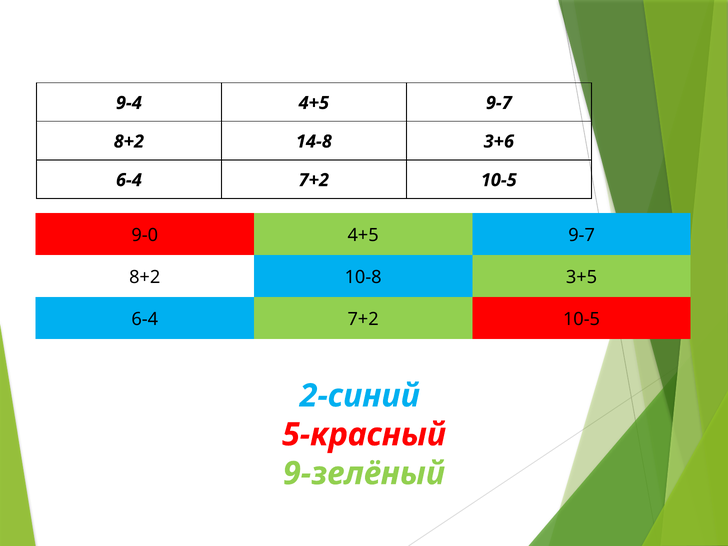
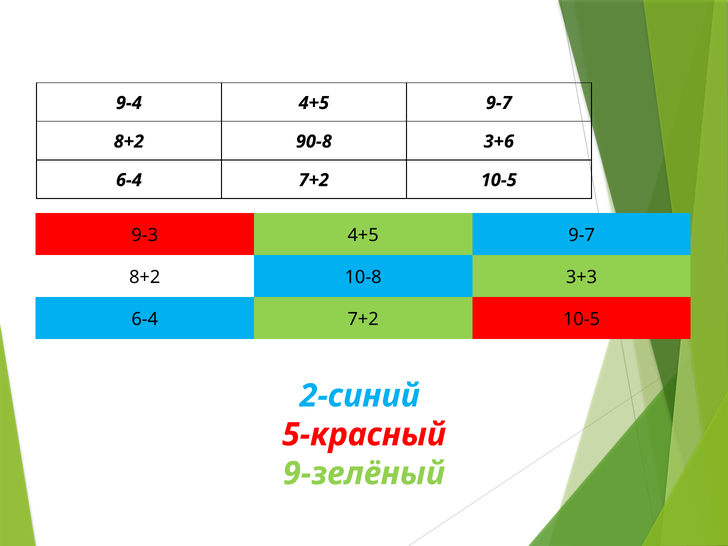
14-8: 14-8 -> 90-8 (314, 142)
9-0: 9-0 -> 9-3 (145, 235)
3+5: 3+5 -> 3+3 (582, 277)
